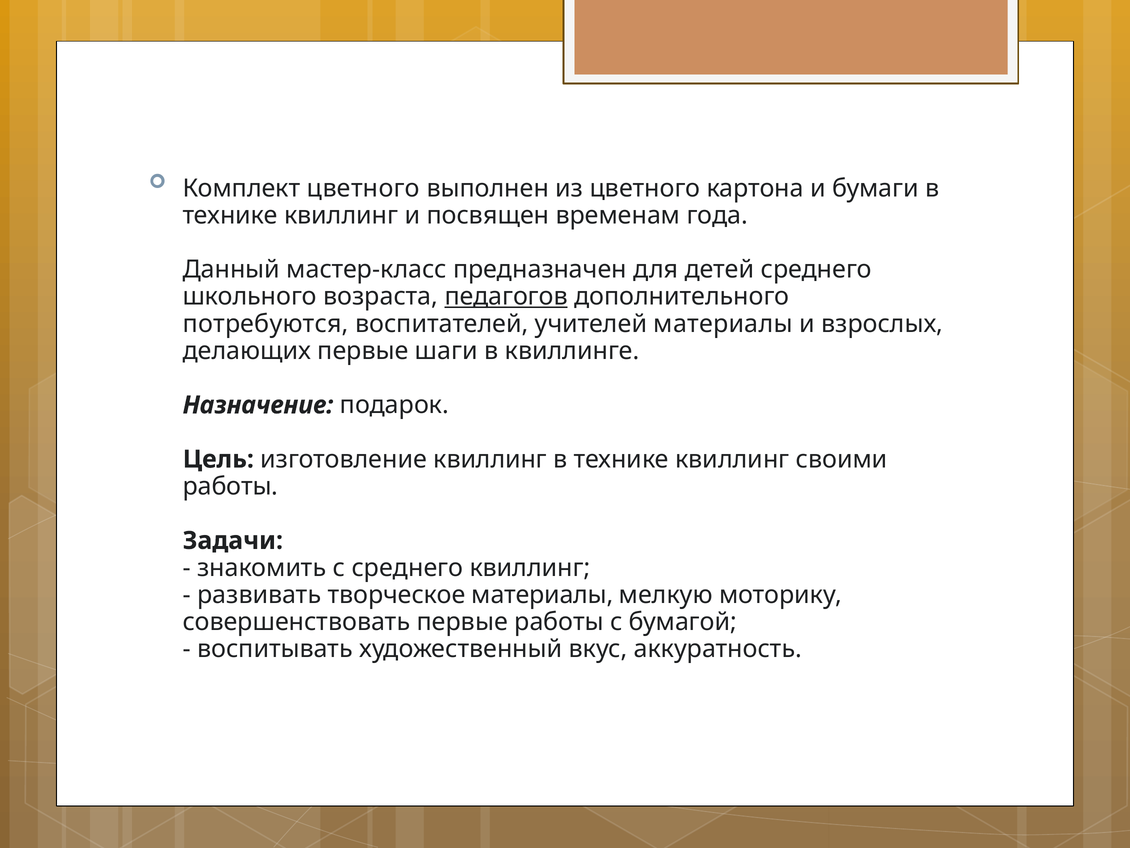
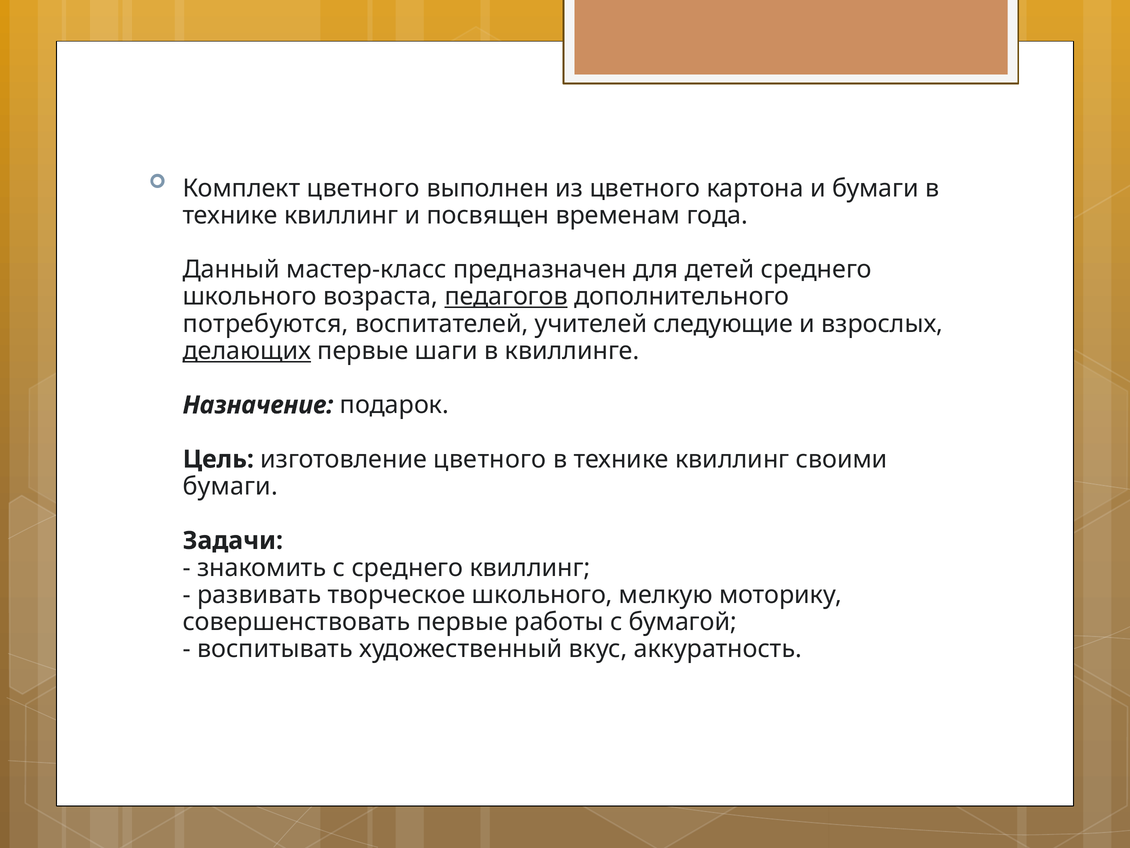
учителей материалы: материалы -> следующие (723, 324)
делающих underline: none -> present (247, 351)
изготовление квиллинг: квиллинг -> цветного (490, 459)
работы: работы -> бумаги (230, 486)
творческое материалы: материалы -> школьного (542, 595)
